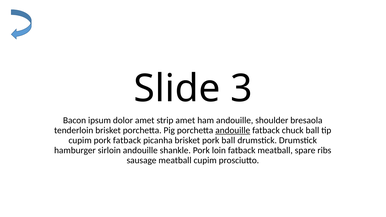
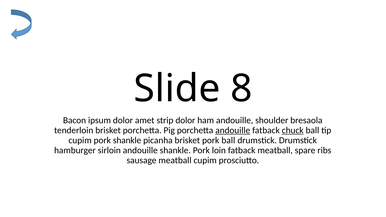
3: 3 -> 8 (241, 89)
strip amet: amet -> dolor (185, 120)
chuck underline: none -> present (293, 130)
pork fatback: fatback -> shankle (127, 140)
